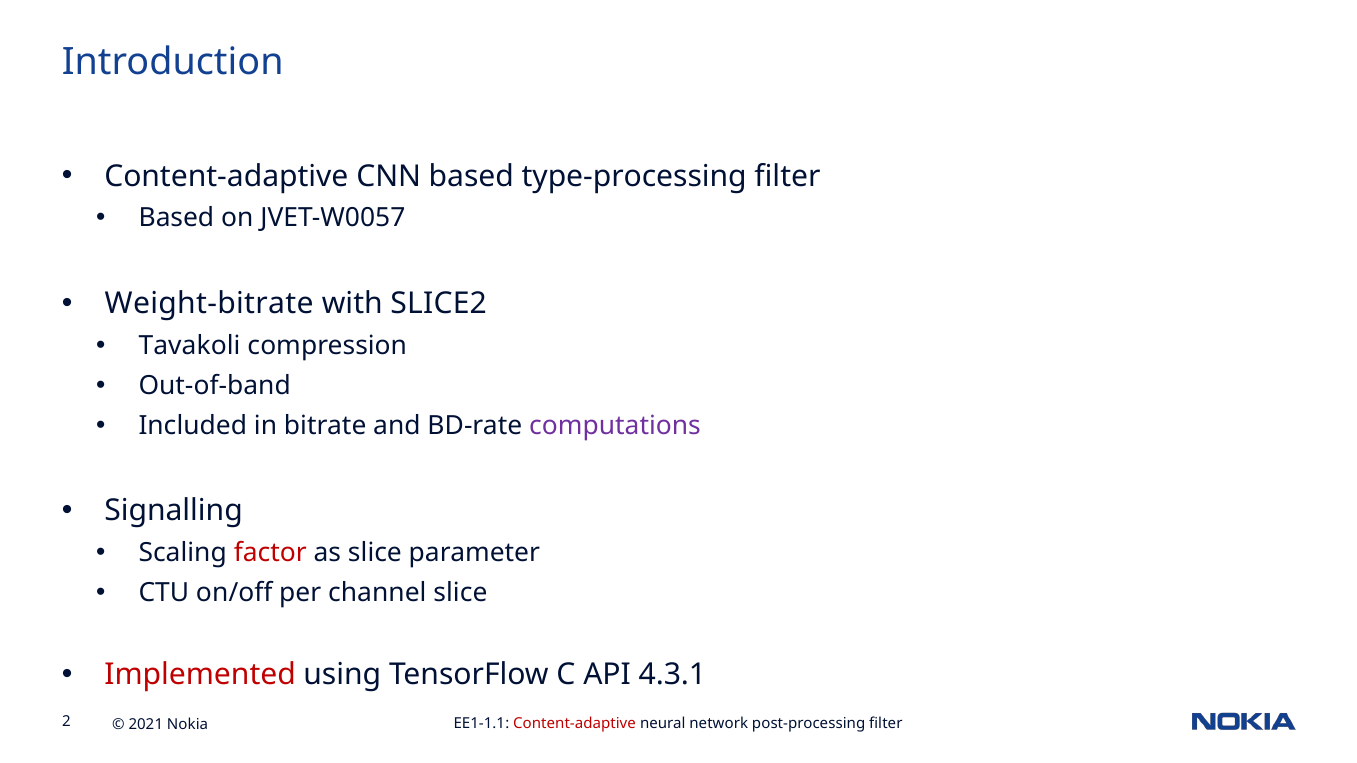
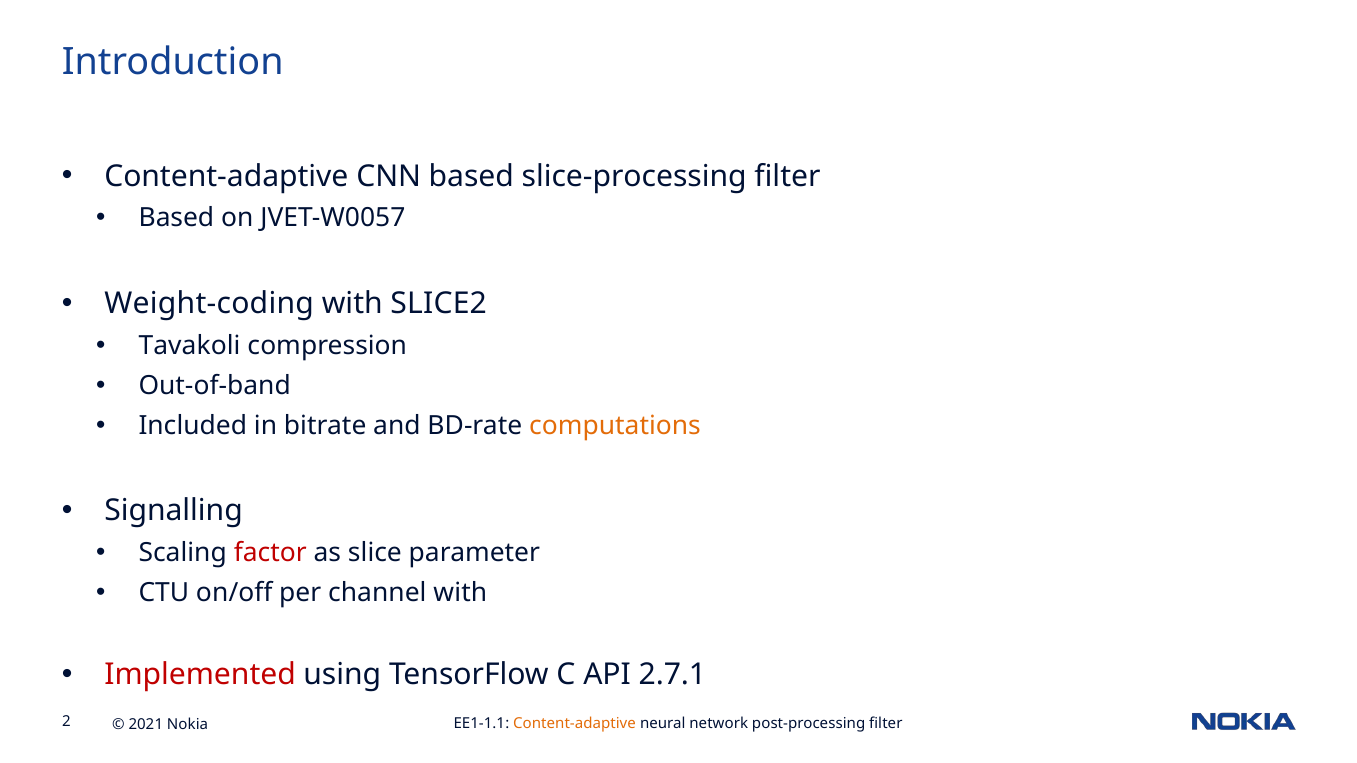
type-processing: type-processing -> slice-processing (634, 176)
Weight-bitrate: Weight-bitrate -> Weight-coding (209, 304)
computations colour: purple -> orange (615, 426)
channel slice: slice -> with (460, 593)
4.3.1: 4.3.1 -> 2.7.1 (672, 675)
Content-adaptive colour: red -> orange (575, 724)
